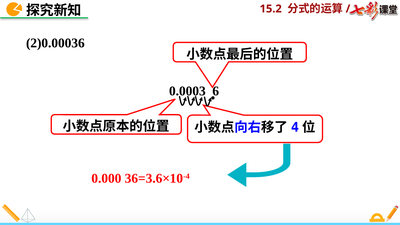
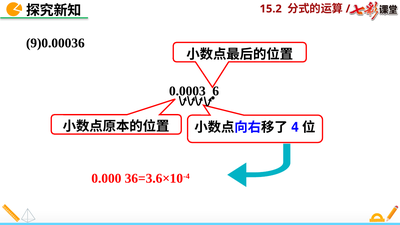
2)0.00036: 2)0.00036 -> 9)0.00036 (55, 43)
